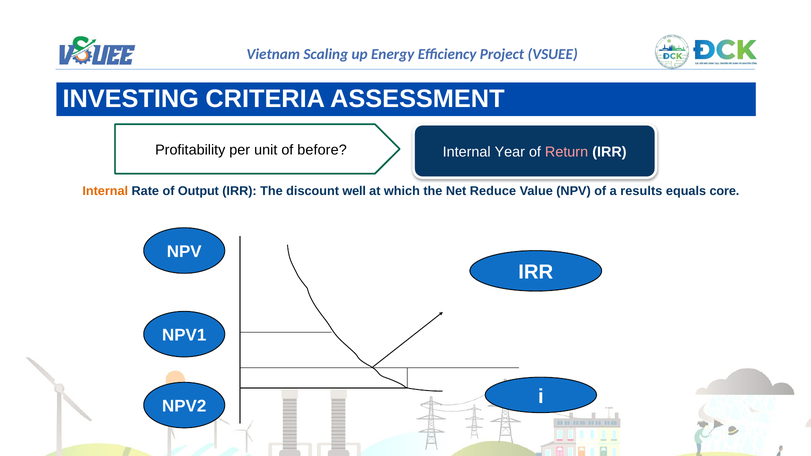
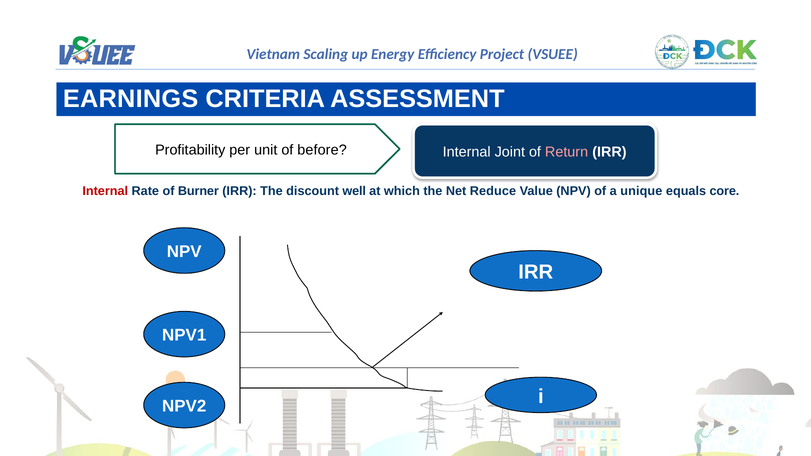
INVESTING: INVESTING -> EARNINGS (131, 99)
Year: Year -> Joint (510, 152)
Internal colour: orange -> red (105, 191)
Output: Output -> Burner (198, 191)
results: results -> unique (641, 191)
